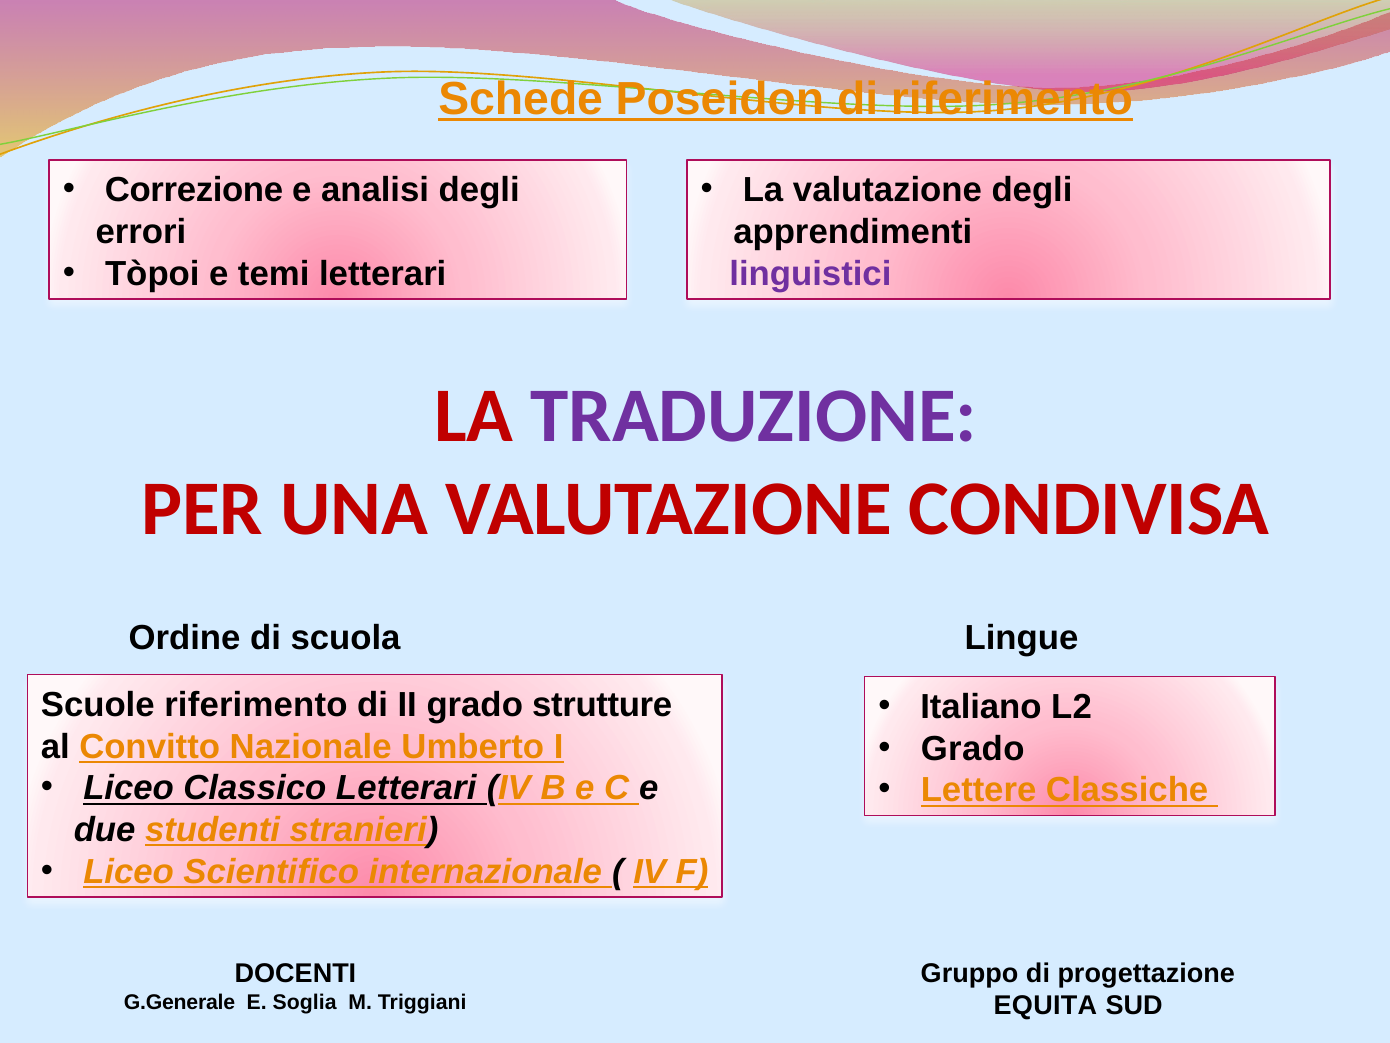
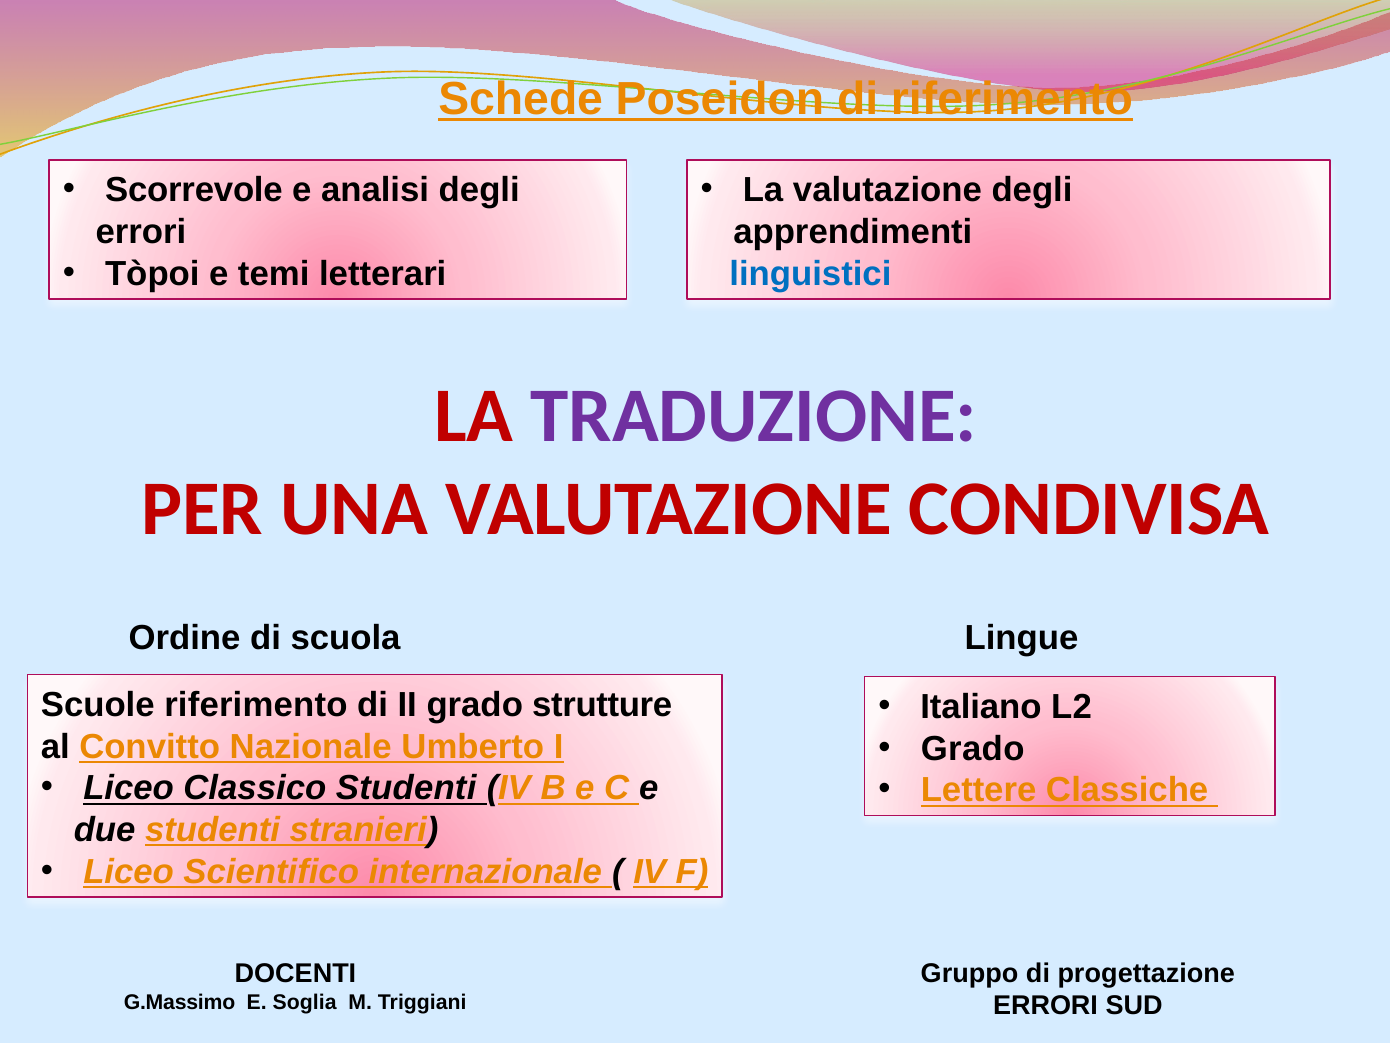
Correzione: Correzione -> Scorrevole (194, 190)
linguistici colour: purple -> blue (810, 273)
Classico Letterari: Letterari -> Studenti (406, 788)
G.Generale: G.Generale -> G.Massimo (180, 1002)
EQUITA: EQUITA -> ERRORI (1046, 1006)
